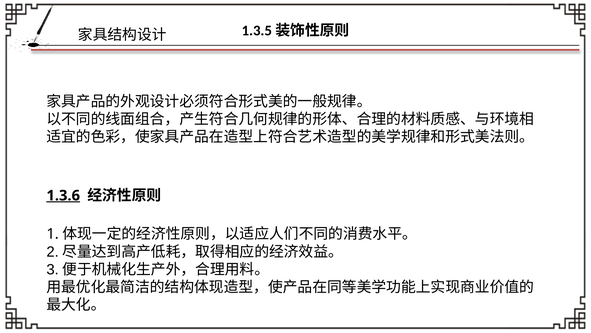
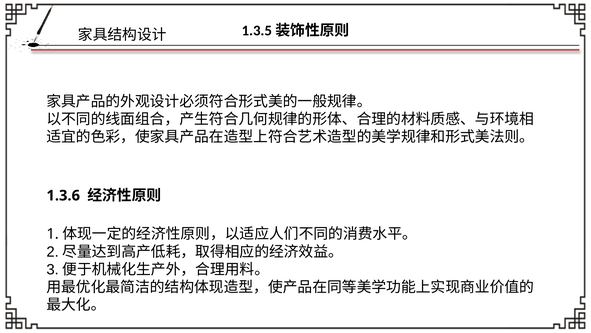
1.3.6 underline: present -> none (63, 195)
